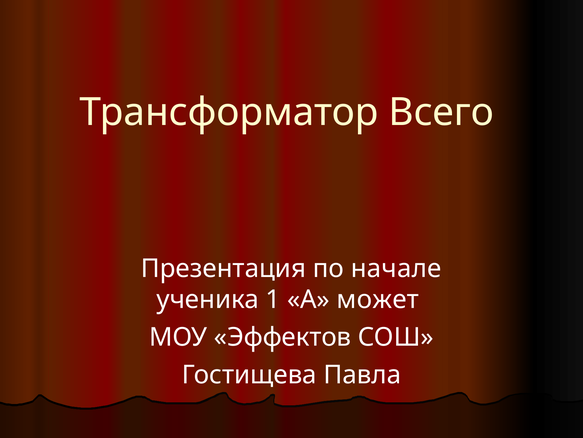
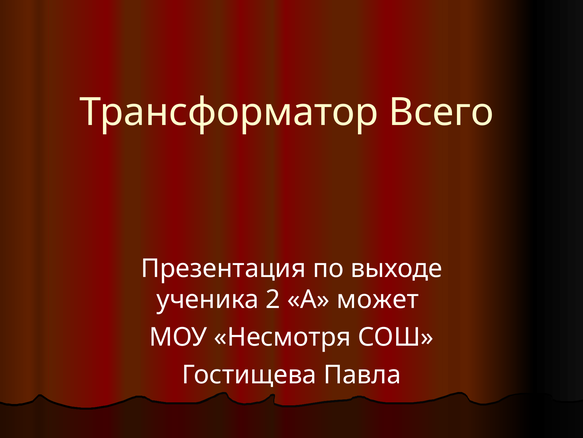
начале: начале -> выходе (396, 268)
1: 1 -> 2 (273, 299)
Эффектов: Эффектов -> Несмотря (283, 337)
